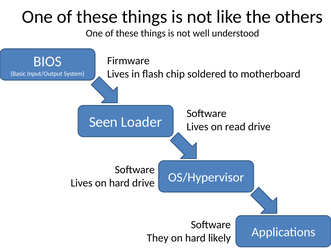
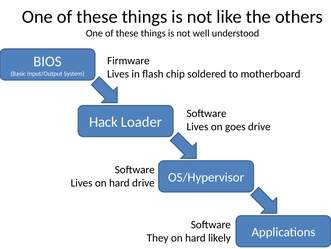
Seen: Seen -> Hack (103, 122)
read: read -> goes (235, 126)
